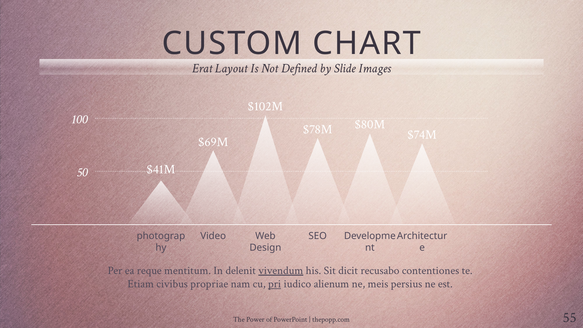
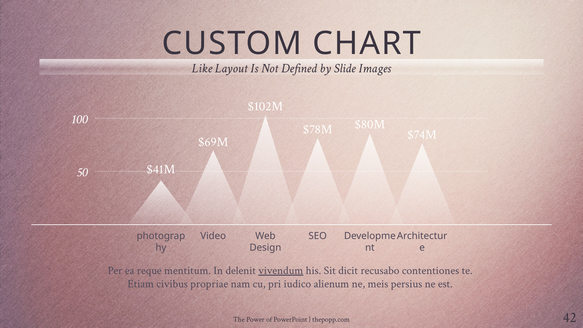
Erat: Erat -> Like (202, 68)
pri underline: present -> none (275, 284)
55: 55 -> 42 (570, 317)
